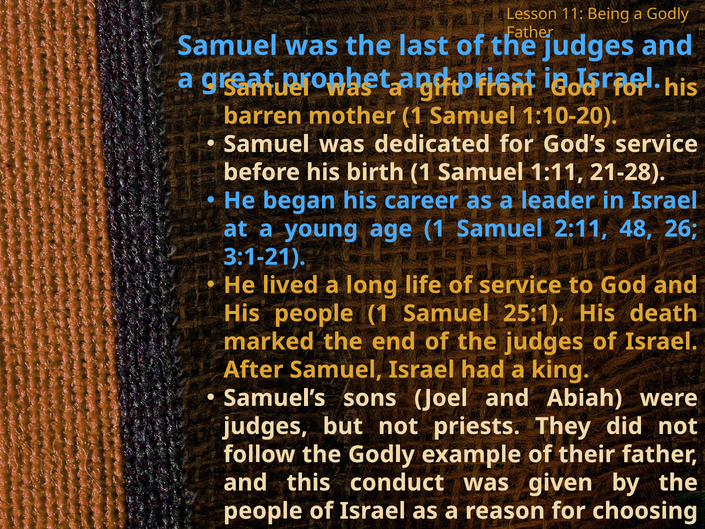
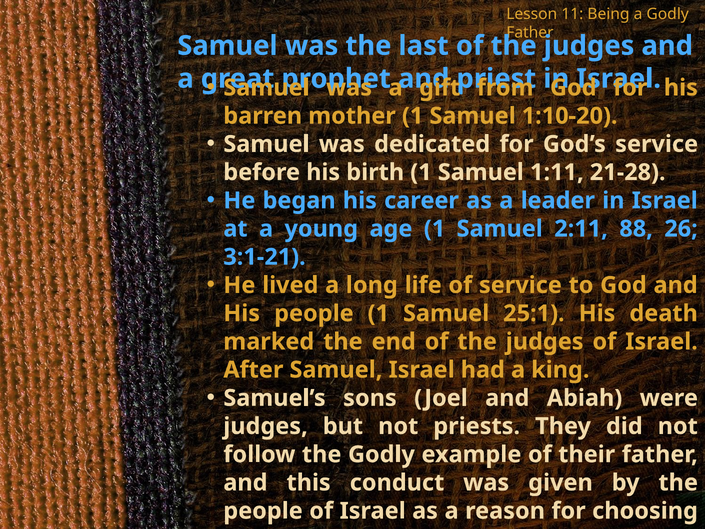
48: 48 -> 88 (636, 229)
